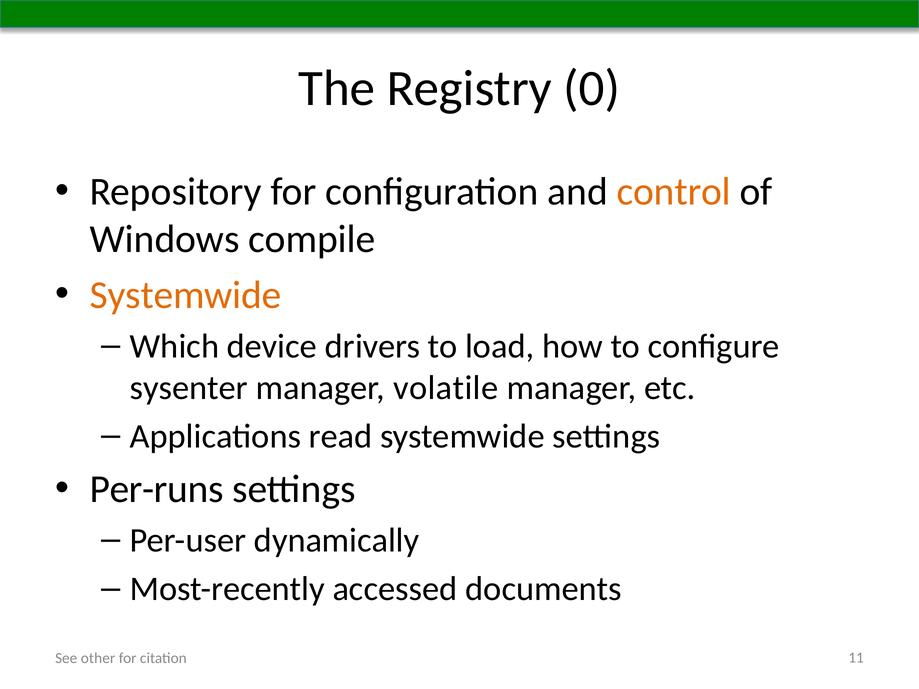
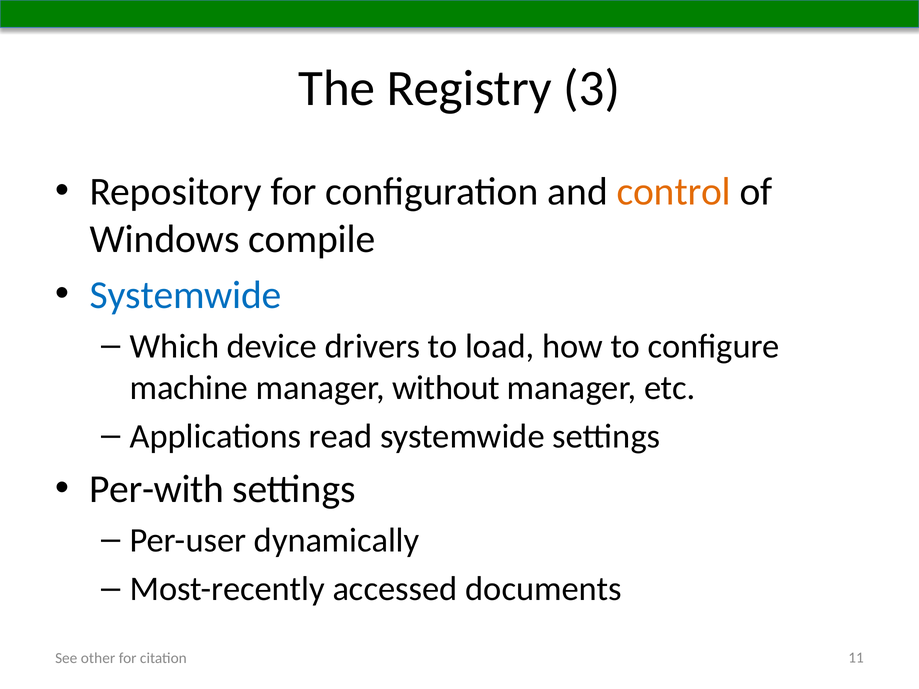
0: 0 -> 3 (592, 89)
Systemwide colour: orange -> blue (186, 295)
sysenter: sysenter -> machine (189, 388)
volatile: volatile -> without (446, 388)
Per-runs: Per-runs -> Per-with (157, 489)
